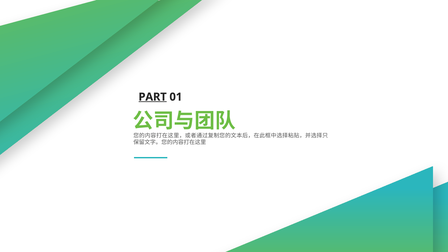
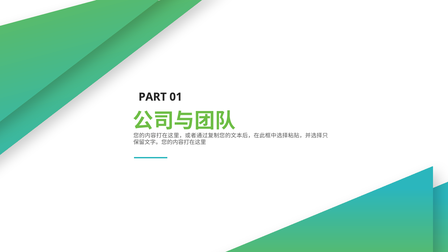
PART underline: present -> none (153, 97)
